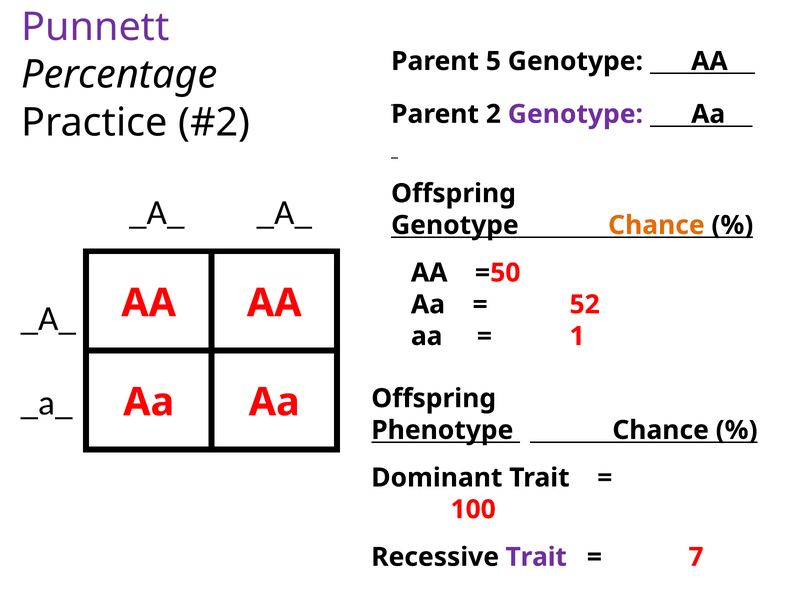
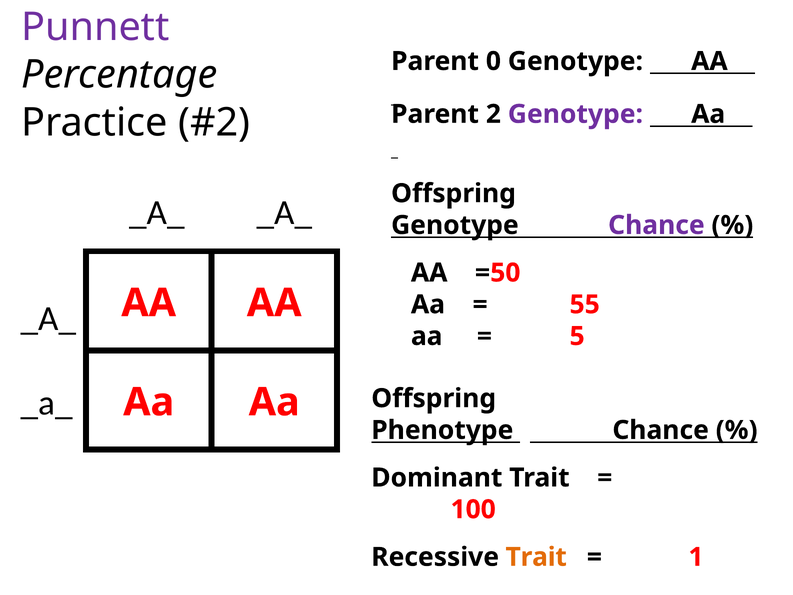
5: 5 -> 0 (493, 61)
Chance colour: orange -> purple (656, 225)
52: 52 -> 55 (585, 304)
1: 1 -> 5 (577, 336)
Trait colour: purple -> orange (536, 557)
7: 7 -> 1 (696, 557)
